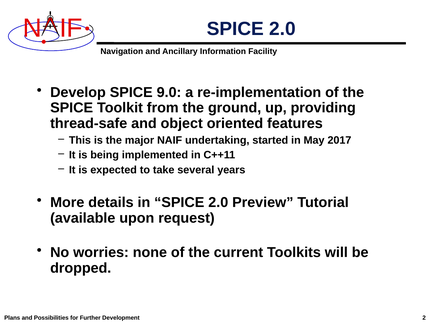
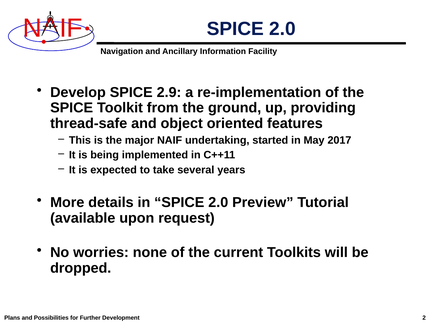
9.0: 9.0 -> 2.9 (169, 92)
